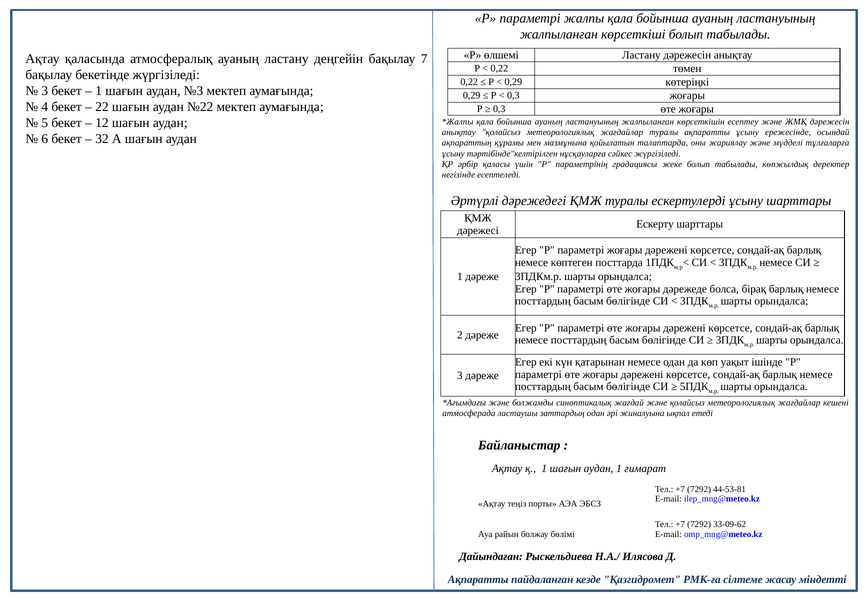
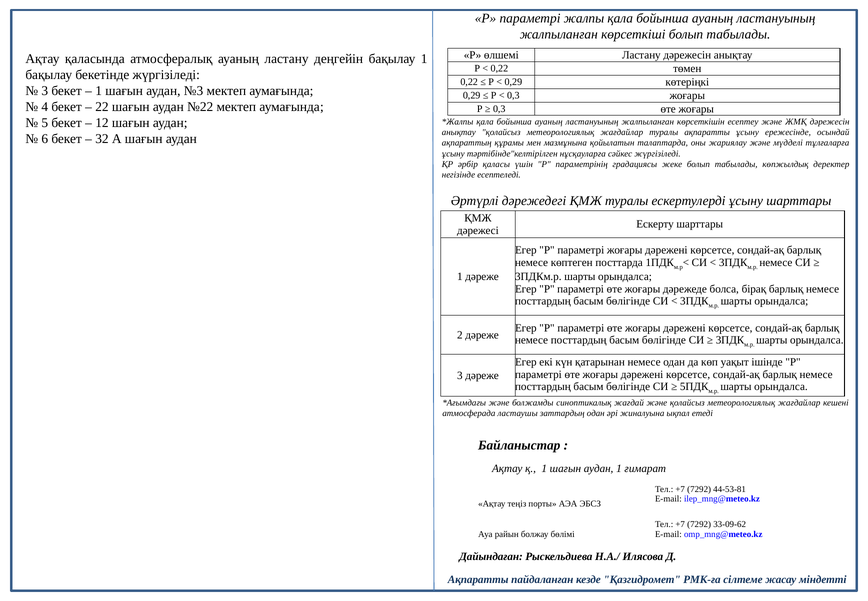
бақылау 7: 7 -> 1 (424, 59)
